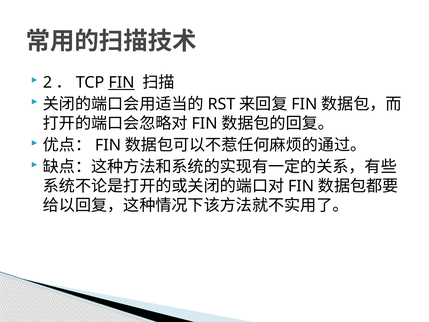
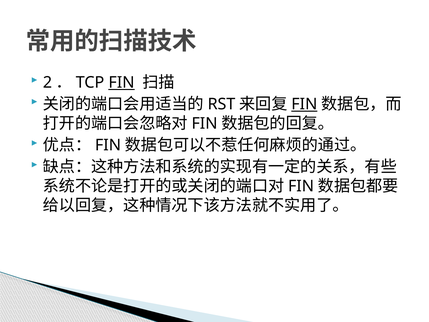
FIN underline: none -> present (304, 104)
